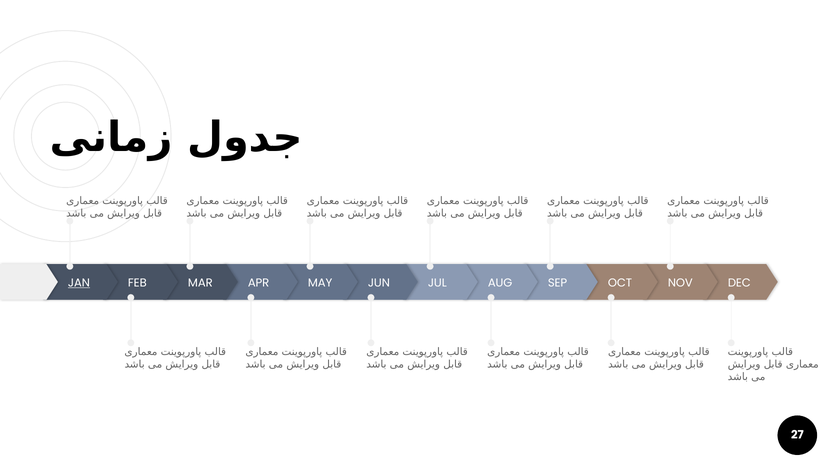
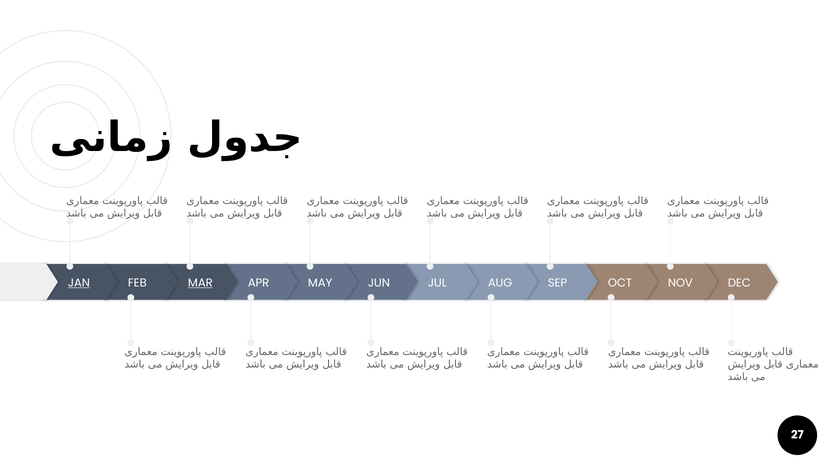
MAR underline: none -> present (200, 283)
